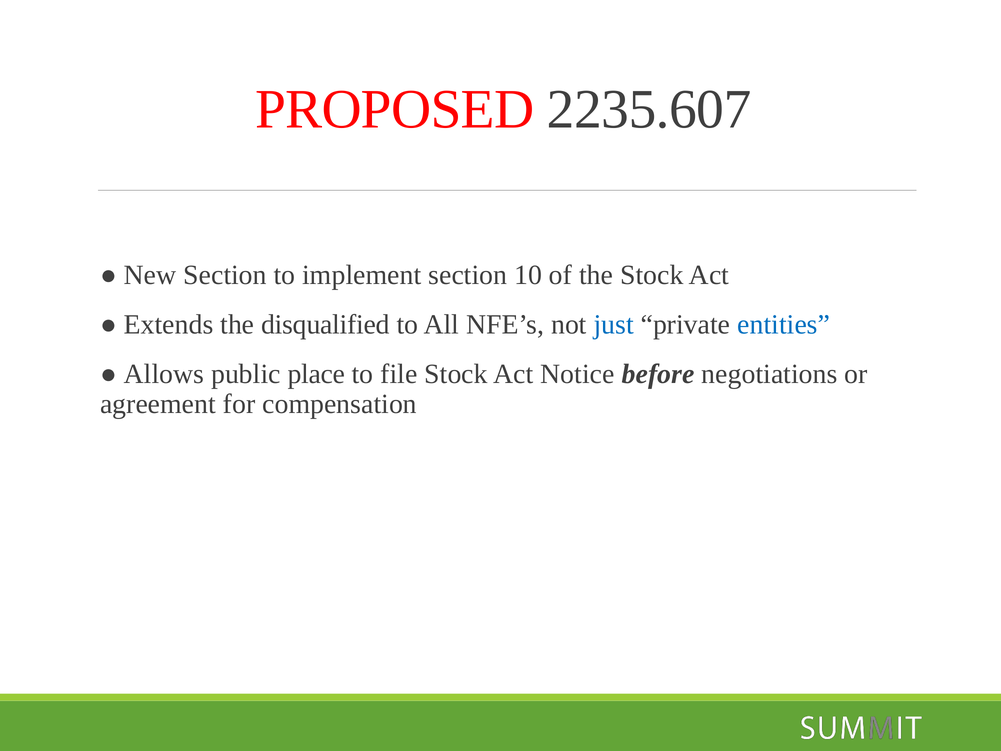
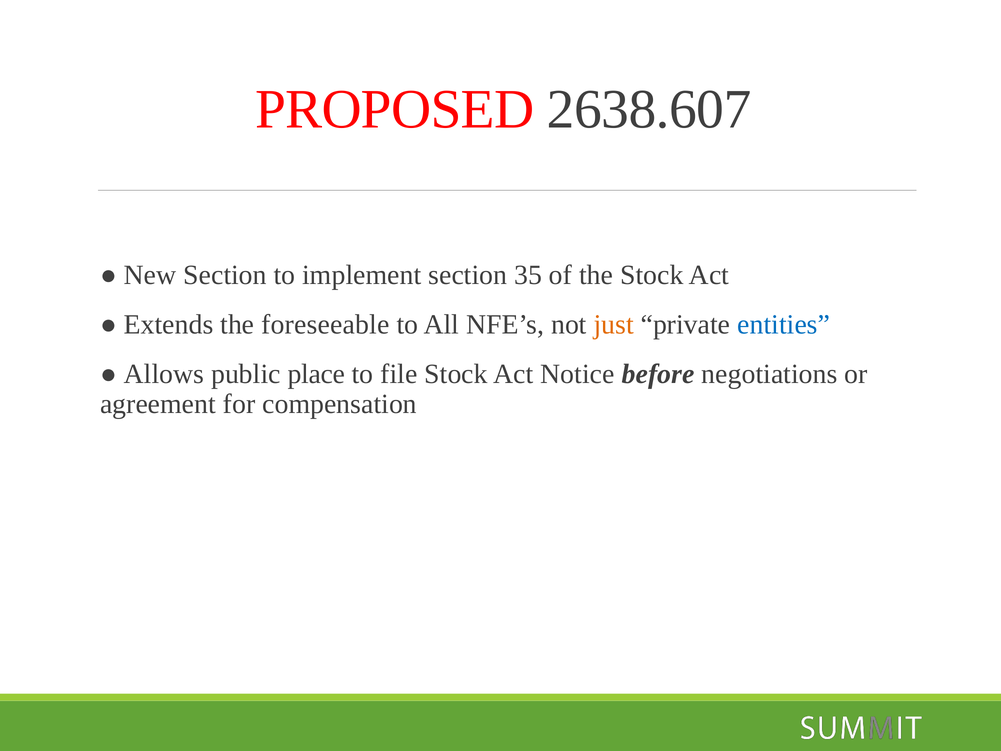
2235.607: 2235.607 -> 2638.607 (649, 109)
10: 10 -> 35 (528, 275)
disqualified: disqualified -> foreseeable (325, 324)
just colour: blue -> orange (614, 324)
